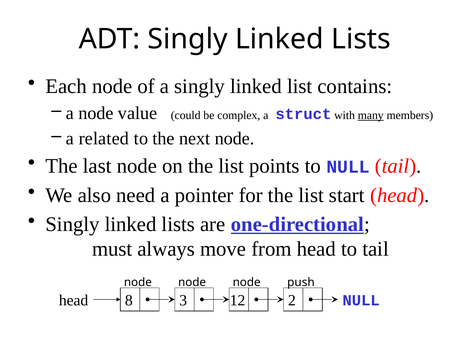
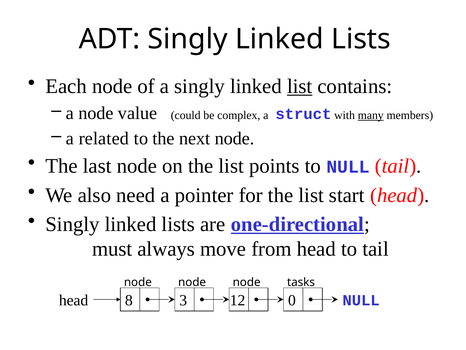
list underline: none -> present (300, 86)
push: push -> tasks (301, 282)
2: 2 -> 0 (292, 300)
